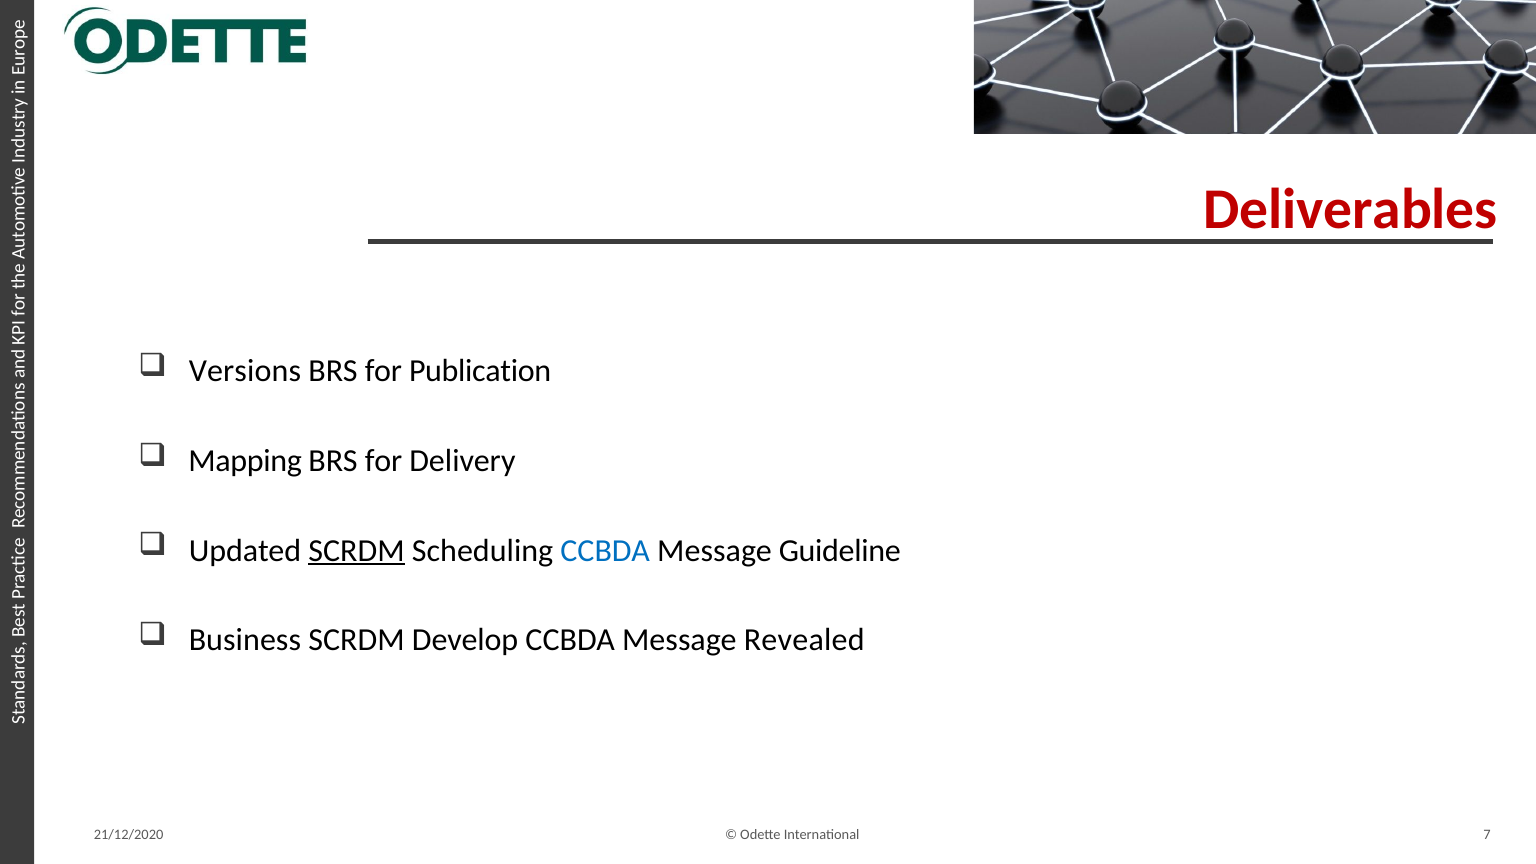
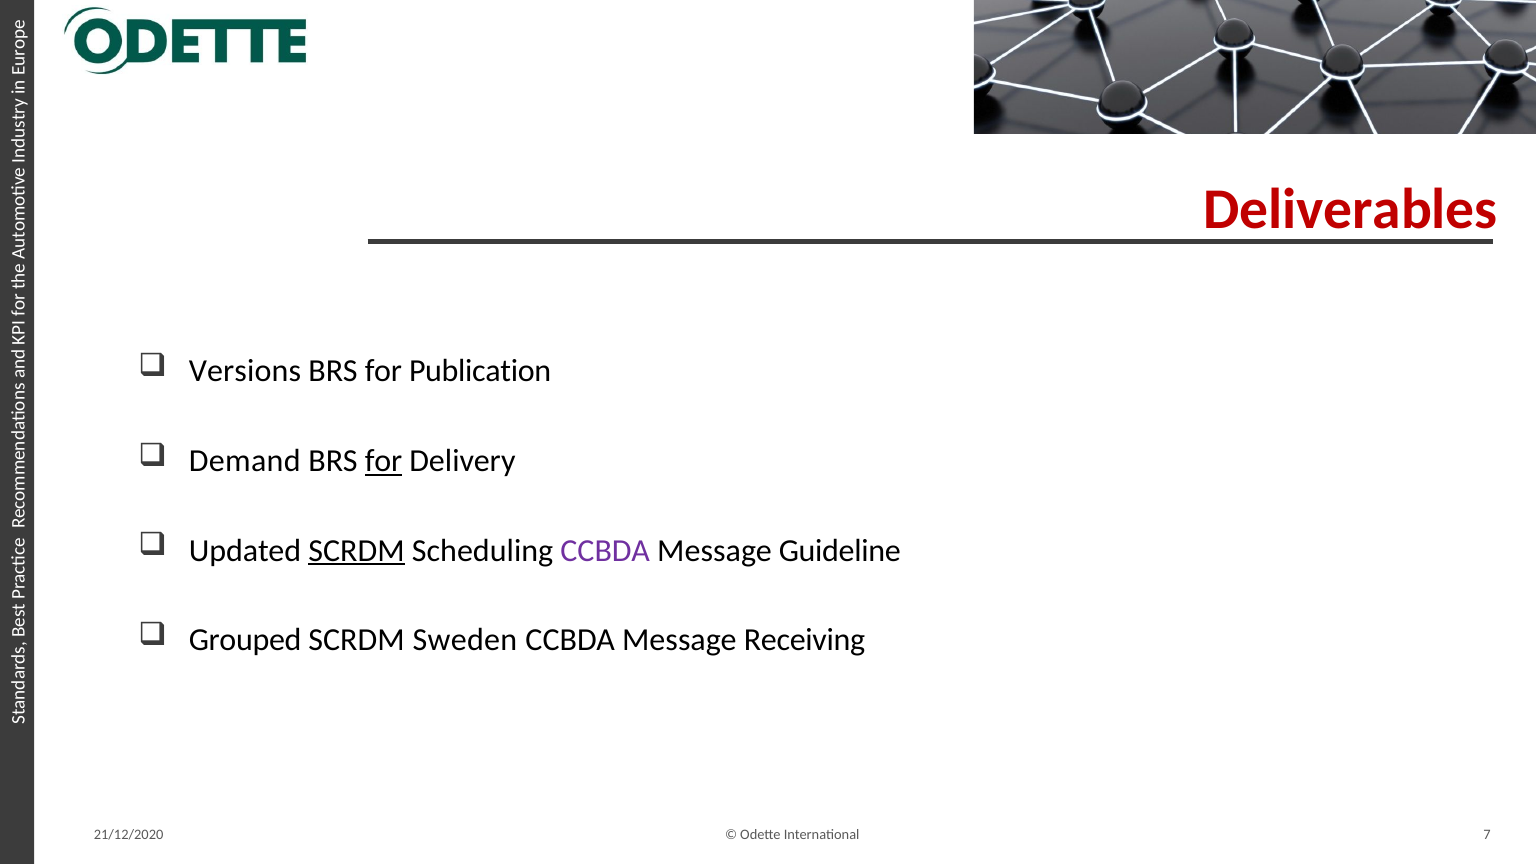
Mapping: Mapping -> Demand (245, 461)
for underline: none -> present (384, 461)
CCBDA colour: blue -> purple (605, 551)
Business: Business -> Grouped (245, 640)
Develop: Develop -> Sweden (465, 640)
Revealed: Revealed -> Receiving (805, 640)
